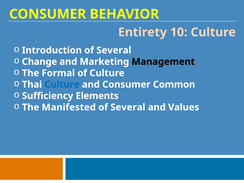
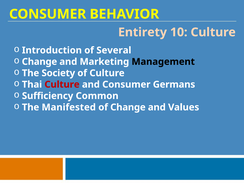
Formal: Formal -> Society (58, 73)
Culture colour: blue -> red (62, 84)
Common: Common -> Germans (174, 84)
Elements: Elements -> Common (97, 96)
Several: Several -> Change (128, 107)
